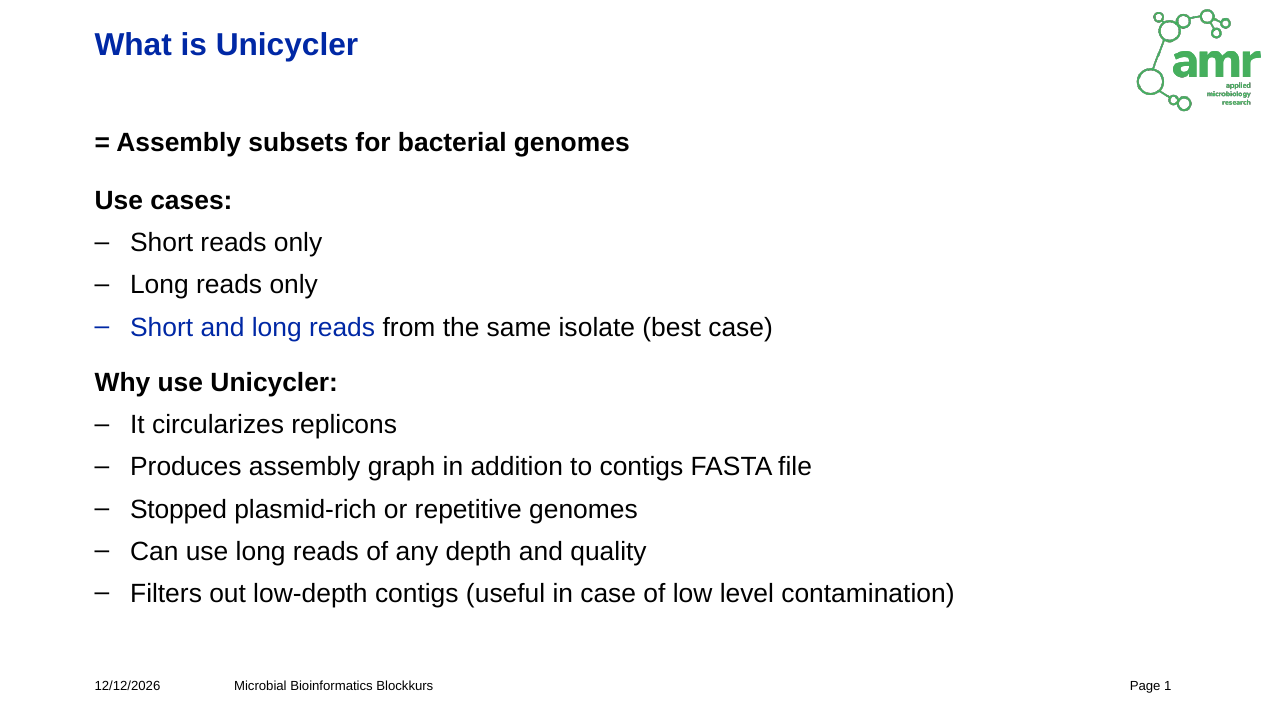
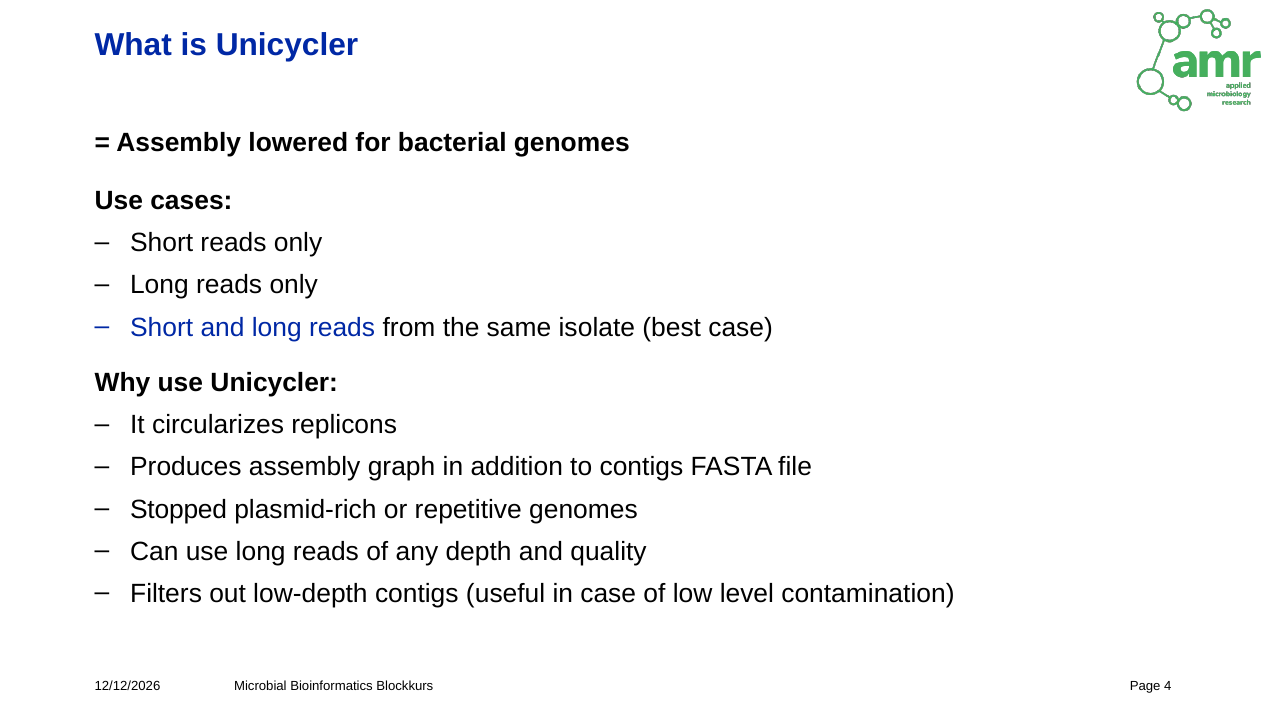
subsets: subsets -> lowered (298, 143)
1: 1 -> 4 (1168, 686)
